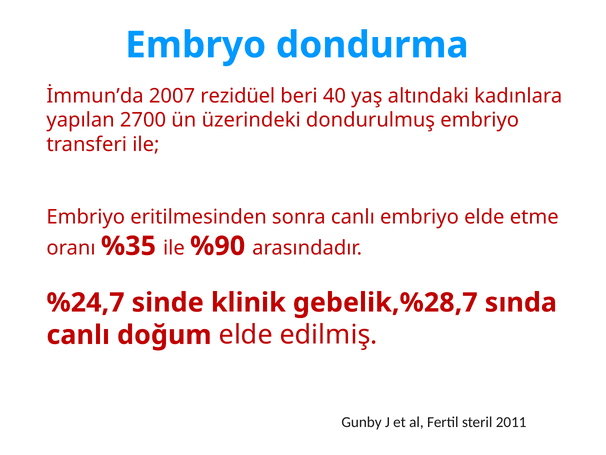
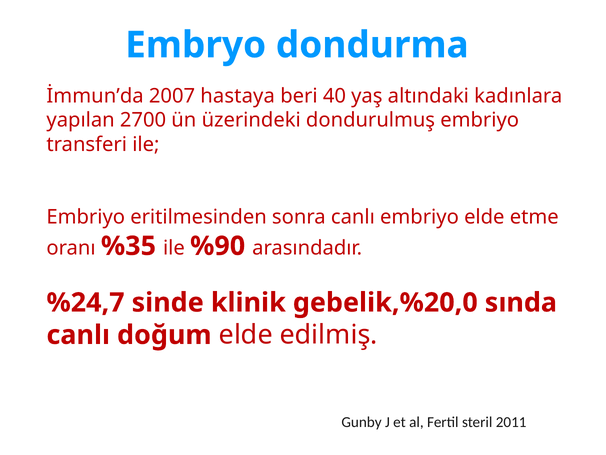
rezidüel: rezidüel -> hastaya (238, 96)
gebelik,%28,7: gebelik,%28,7 -> gebelik,%20,0 (385, 302)
